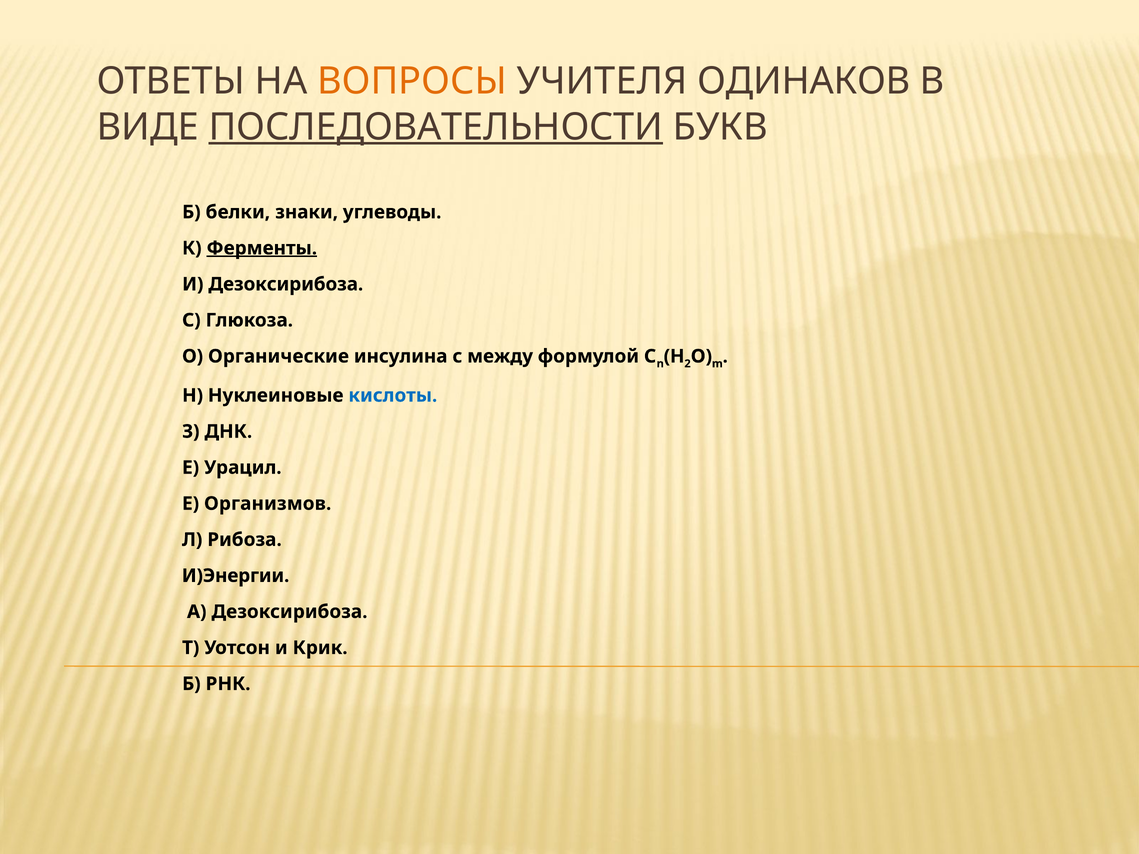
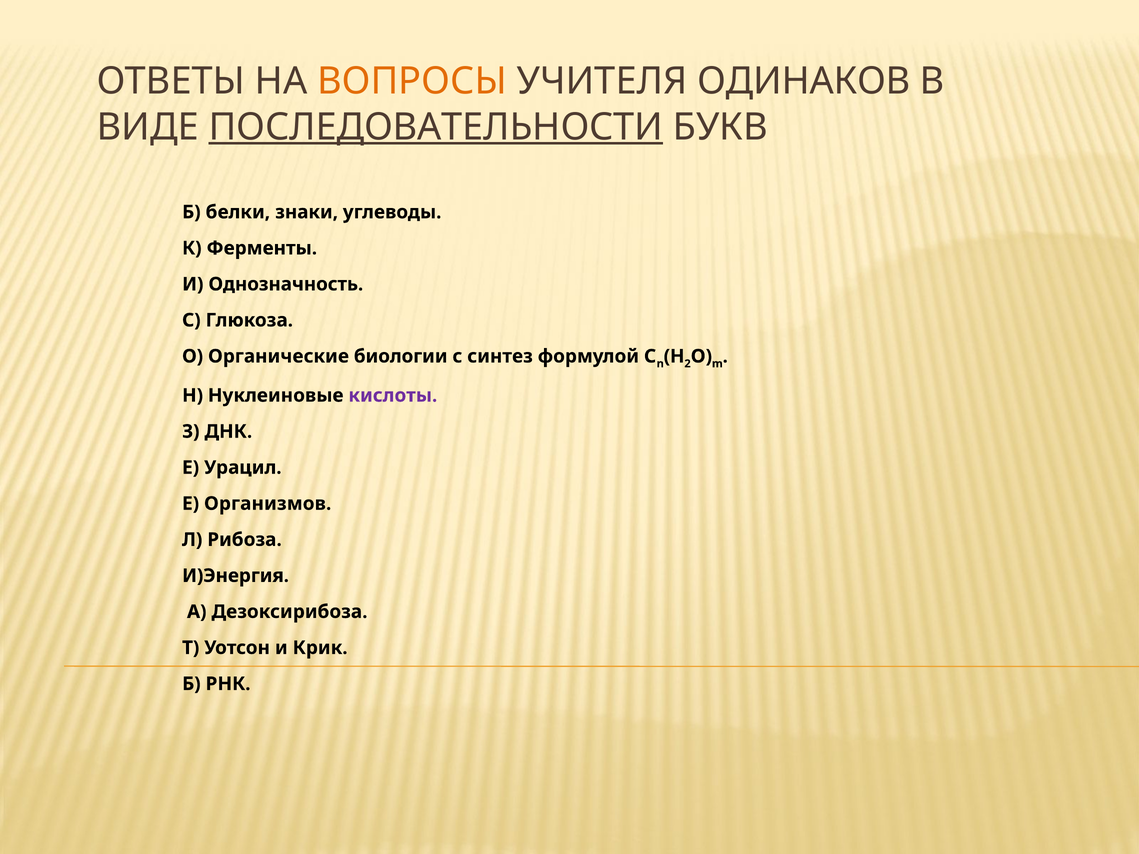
Ферменты underline: present -> none (262, 248)
И Дезоксирибоза: Дезоксирибоза -> Однозначность (286, 284)
инсулина: инсулина -> биологии (401, 356)
между: между -> синтез (500, 356)
кислоты colour: blue -> purple (393, 396)
И)Энергии: И)Энергии -> И)Энергия (236, 576)
